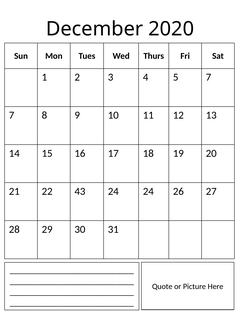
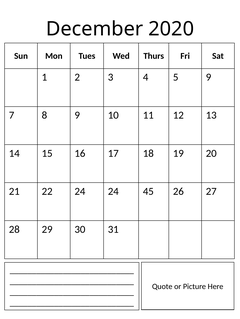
5 7: 7 -> 9 (209, 77)
22 43: 43 -> 24 (80, 192)
24 24: 24 -> 45 (148, 192)
